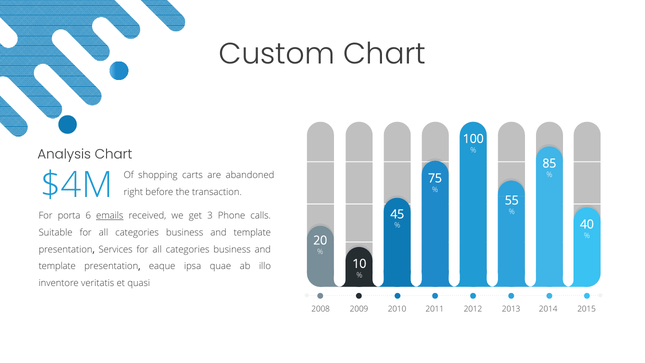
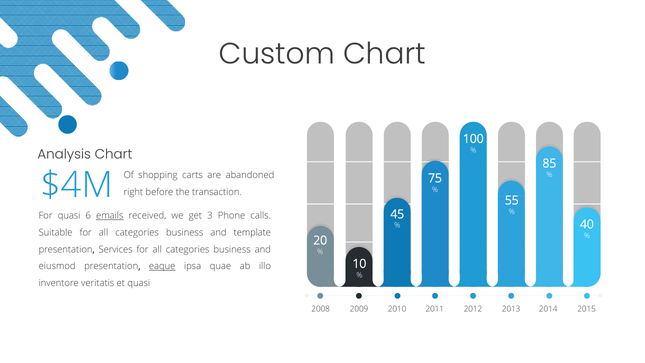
For porta: porta -> quasi (69, 215)
template: template -> eiusmod (57, 266)
eaque underline: none -> present (162, 266)
